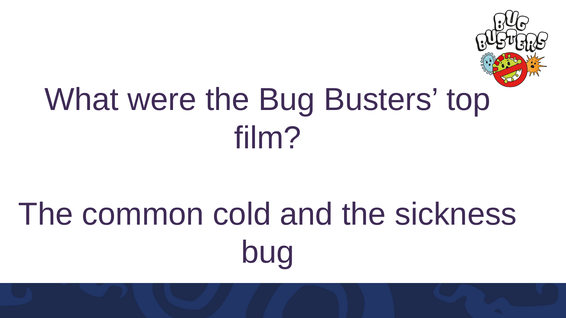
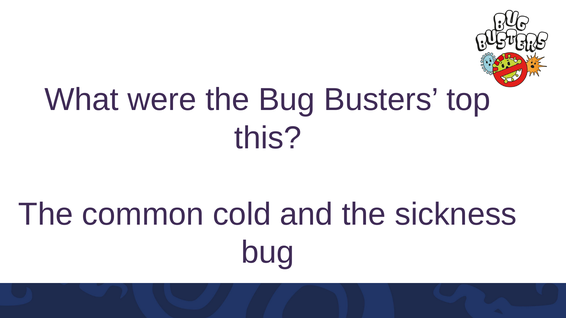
film: film -> this (268, 138)
